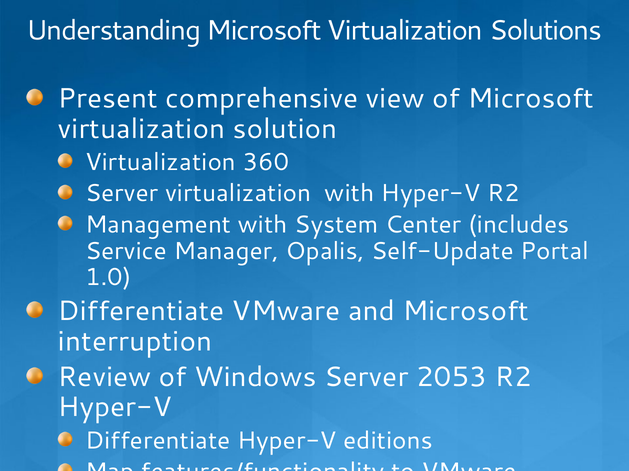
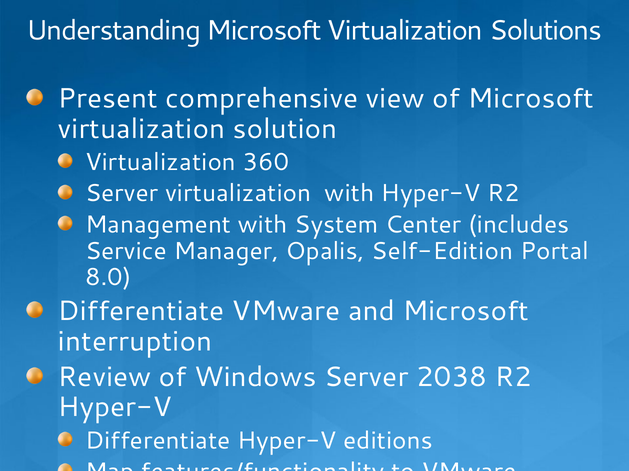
Self-Update: Self-Update -> Self-Edition (442, 251)
1.0: 1.0 -> 8.0 (108, 278)
2053: 2053 -> 2038 (452, 378)
